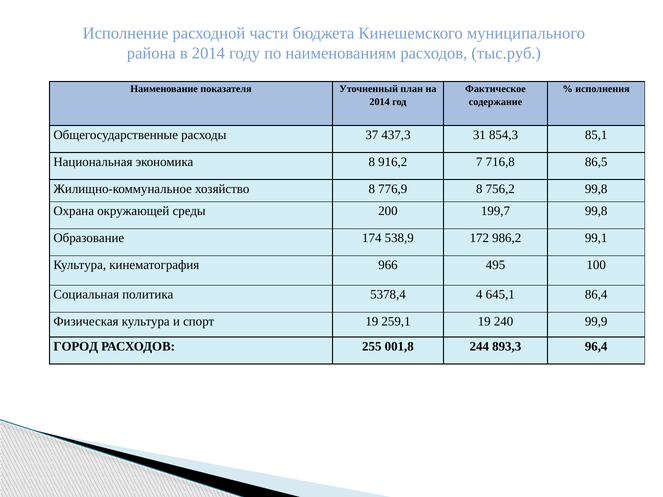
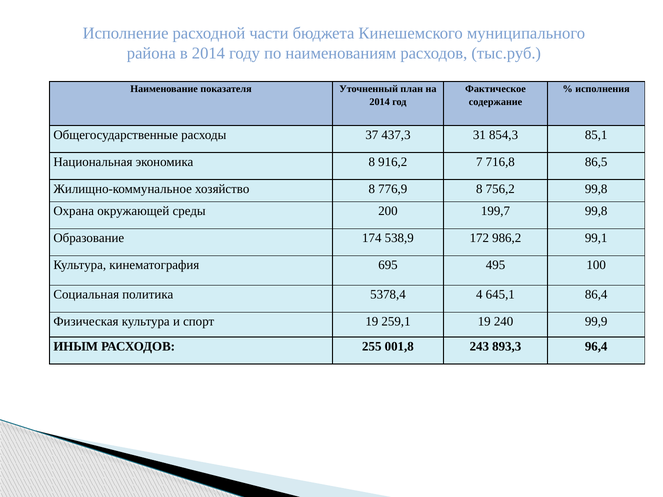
966: 966 -> 695 (388, 265)
ГОРОД: ГОРОД -> ИНЫМ (76, 347)
244: 244 -> 243 (479, 347)
